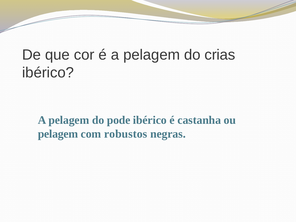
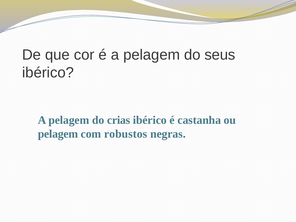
crias: crias -> seus (220, 55)
pode: pode -> crias (119, 120)
